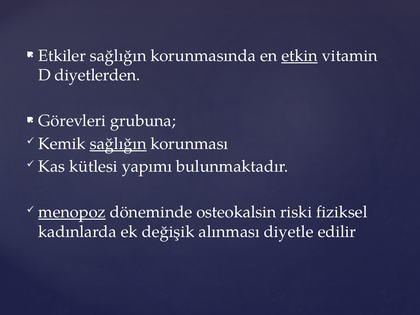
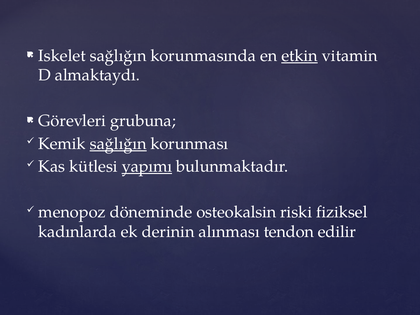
Etkiler: Etkiler -> Iskelet (62, 56)
diyetlerden: diyetlerden -> almaktaydı (97, 75)
yapımı underline: none -> present (147, 167)
menopoz underline: present -> none (72, 212)
değişik: değişik -> derinin (168, 232)
diyetle: diyetle -> tendon (289, 232)
